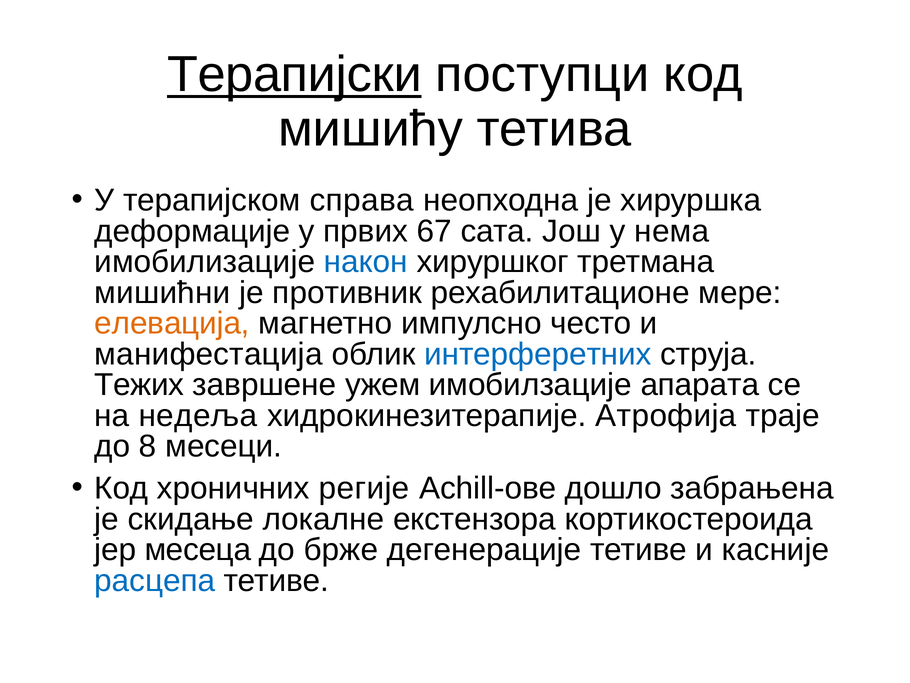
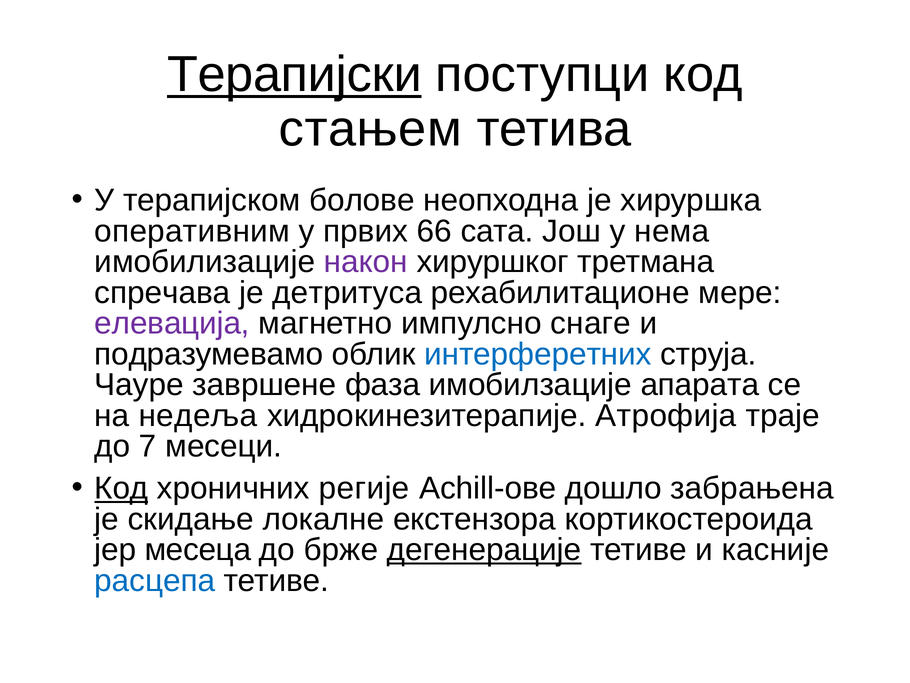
мишићу: мишићу -> стањем (370, 129)
справа: справа -> болове (362, 200)
деформације: деформације -> оперативним (192, 231)
67: 67 -> 66 (434, 231)
након colour: blue -> purple (366, 262)
мишићни: мишићни -> спречава (162, 292)
противник: противник -> детритуса (347, 292)
елевација colour: orange -> purple (172, 323)
често: често -> снаге (591, 323)
манифестација: манифестација -> подразумевамо (209, 354)
Тежих: Тежих -> Чауре (139, 385)
ужем: ужем -> фаза (383, 385)
8: 8 -> 7 (148, 446)
Код underline: none -> present (121, 488)
дегенерације underline: none -> present (484, 549)
